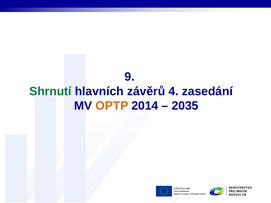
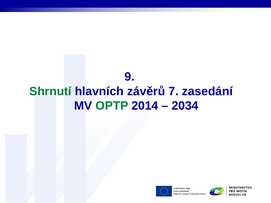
4: 4 -> 7 (174, 91)
OPTP colour: orange -> green (112, 106)
2035: 2035 -> 2034 (185, 106)
